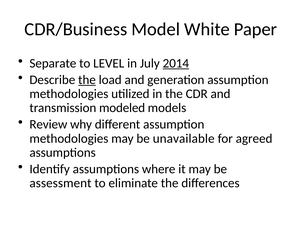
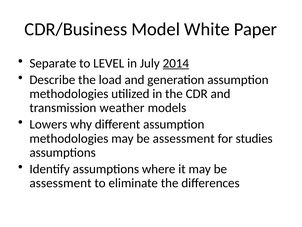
the underline: present -> none (87, 80)
modeled: modeled -> weather (122, 108)
Review: Review -> Lowers (48, 124)
methodologies may be unavailable: unavailable -> assessment (184, 138)
agreed: agreed -> studies (254, 138)
